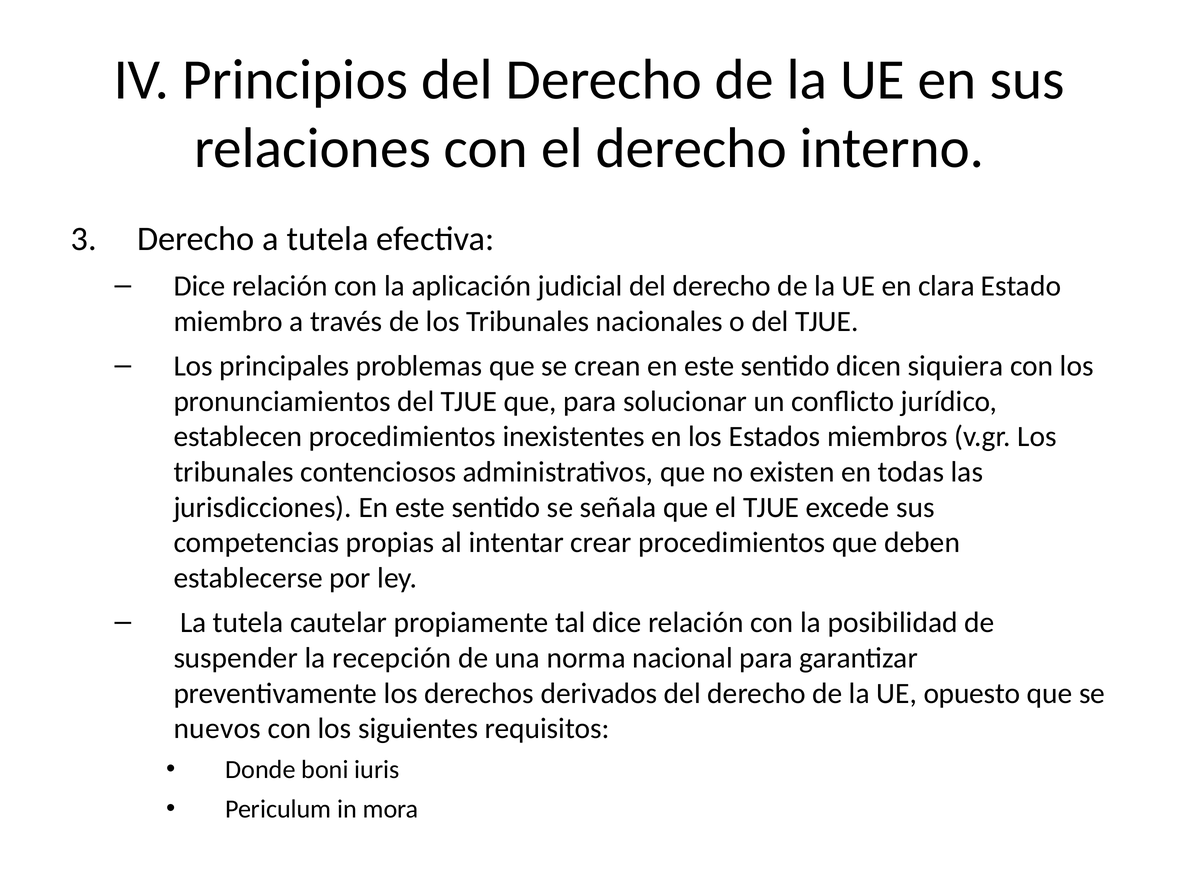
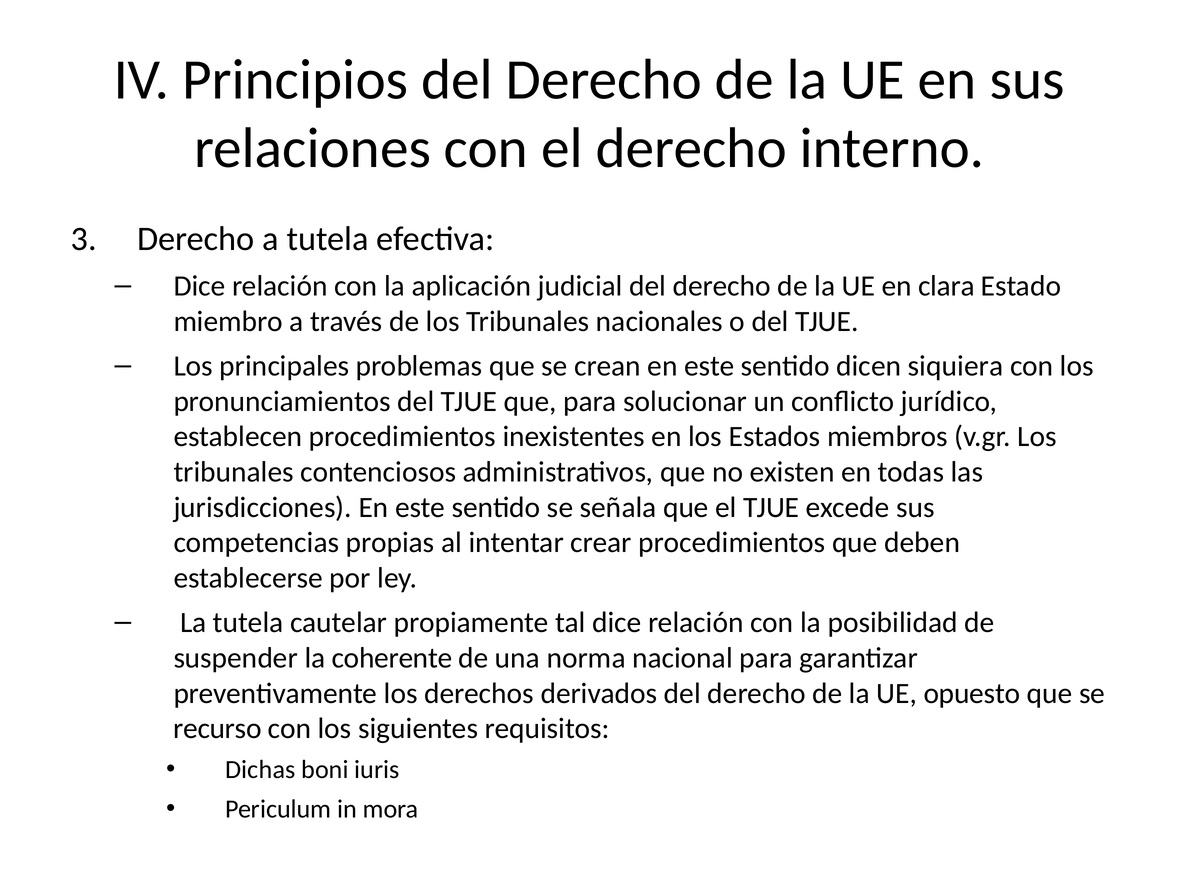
recepción: recepción -> coherente (392, 658)
nuevos: nuevos -> recurso (218, 729)
Donde: Donde -> Dichas (260, 770)
